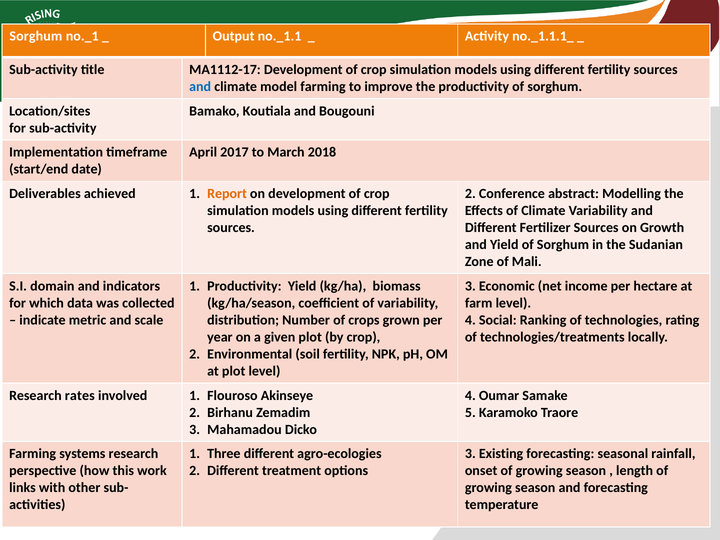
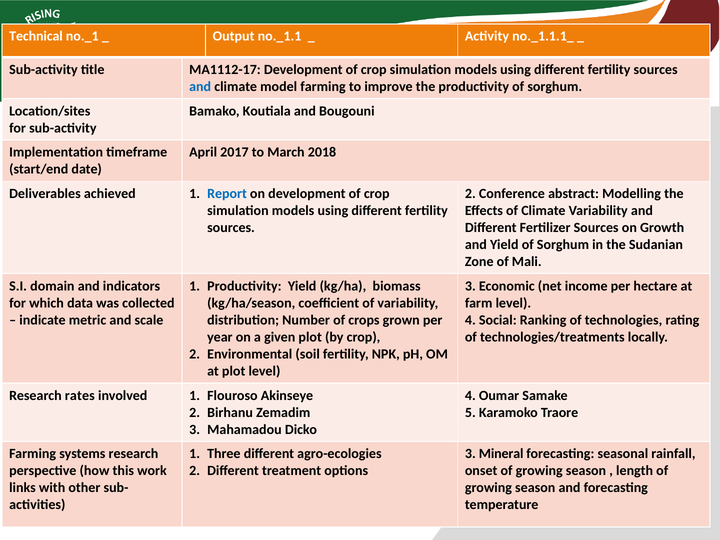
Sorghum: Sorghum -> Technical (36, 36)
Report colour: orange -> blue (227, 193)
Existing: Existing -> Mineral (501, 454)
